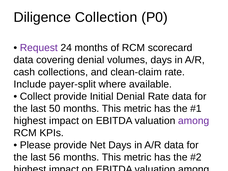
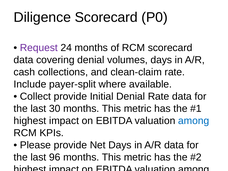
Diligence Collection: Collection -> Scorecard (106, 17)
50: 50 -> 30 (55, 109)
among colour: purple -> blue (194, 121)
56: 56 -> 96 (55, 157)
